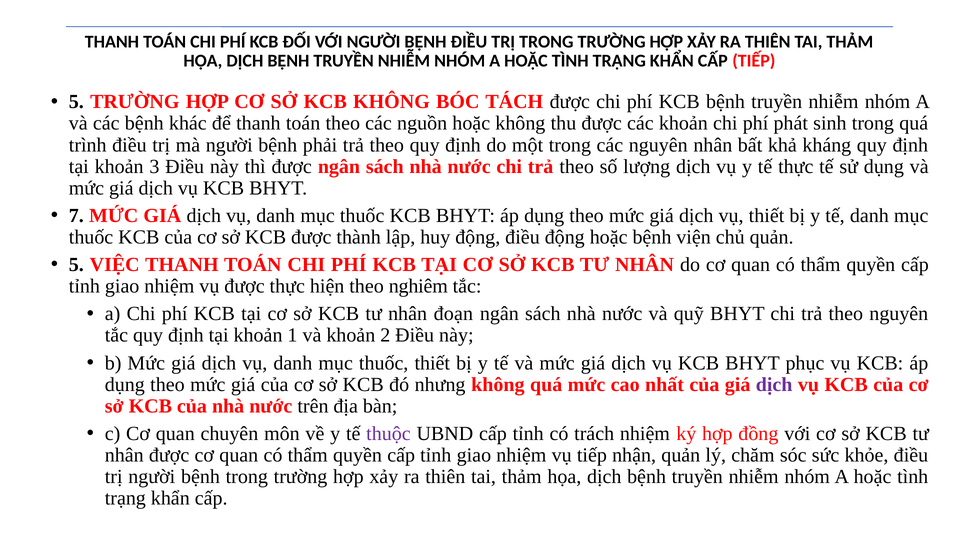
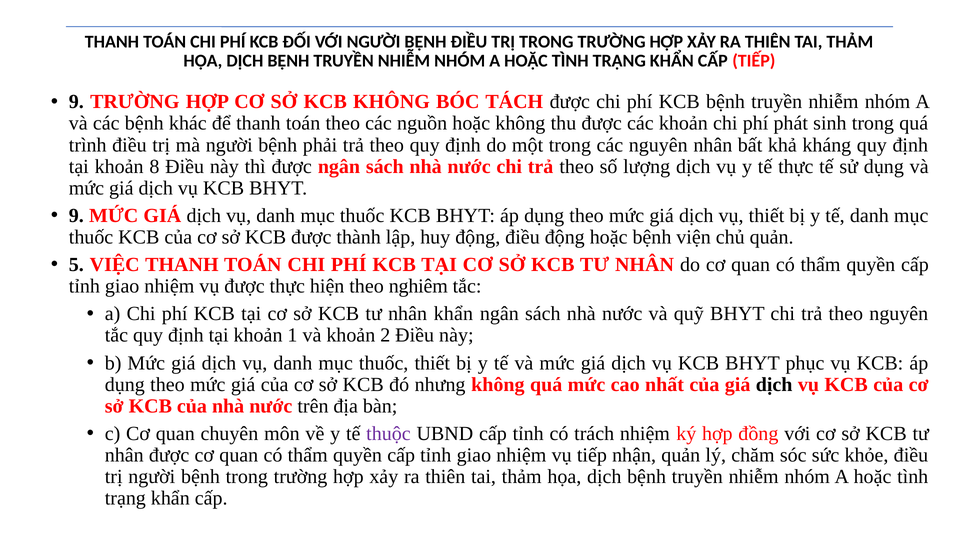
5: 5 -> 9 (76, 102)
3: 3 -> 8 (154, 167)
7: 7 -> 9 (76, 216)
nhân đoạn: đoạn -> khẩn (453, 314)
dịch colour: purple -> black (774, 385)
